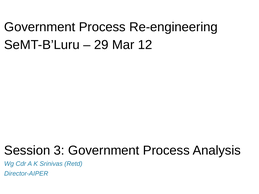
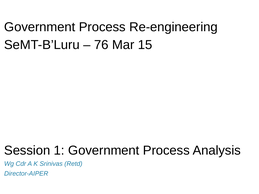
29: 29 -> 76 (101, 45)
12: 12 -> 15 (145, 45)
3: 3 -> 1 (59, 151)
